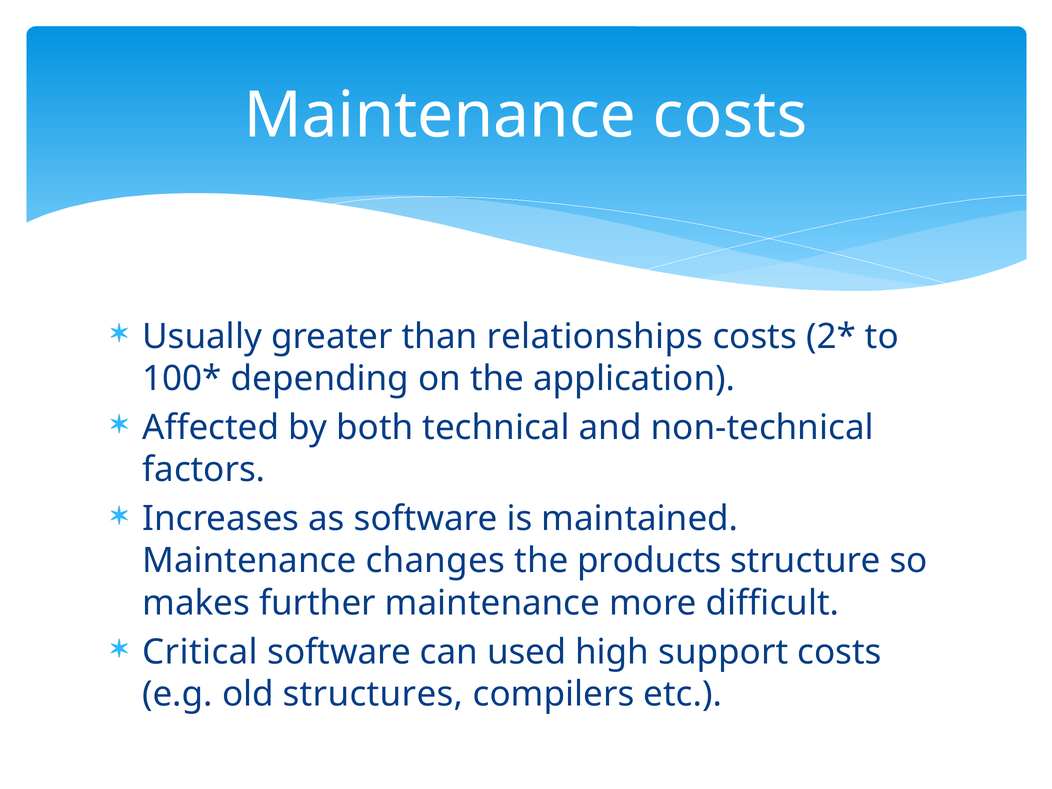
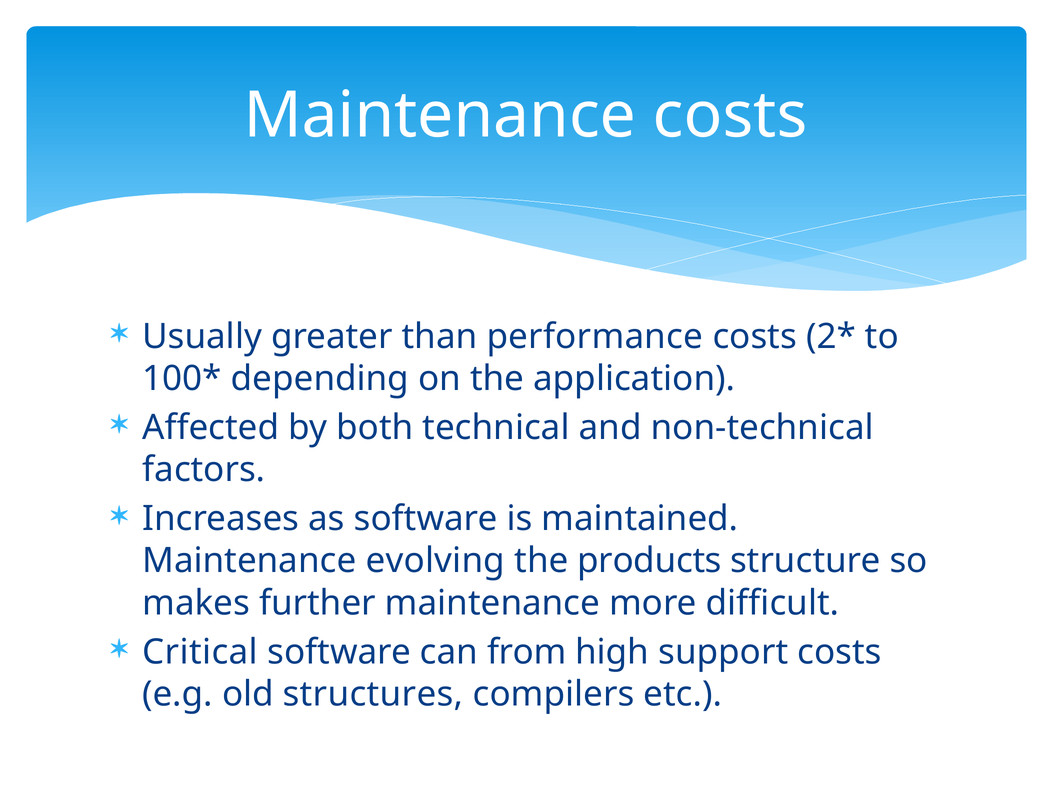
relationships: relationships -> performance (595, 336)
changes: changes -> evolving (435, 561)
used: used -> from (527, 652)
